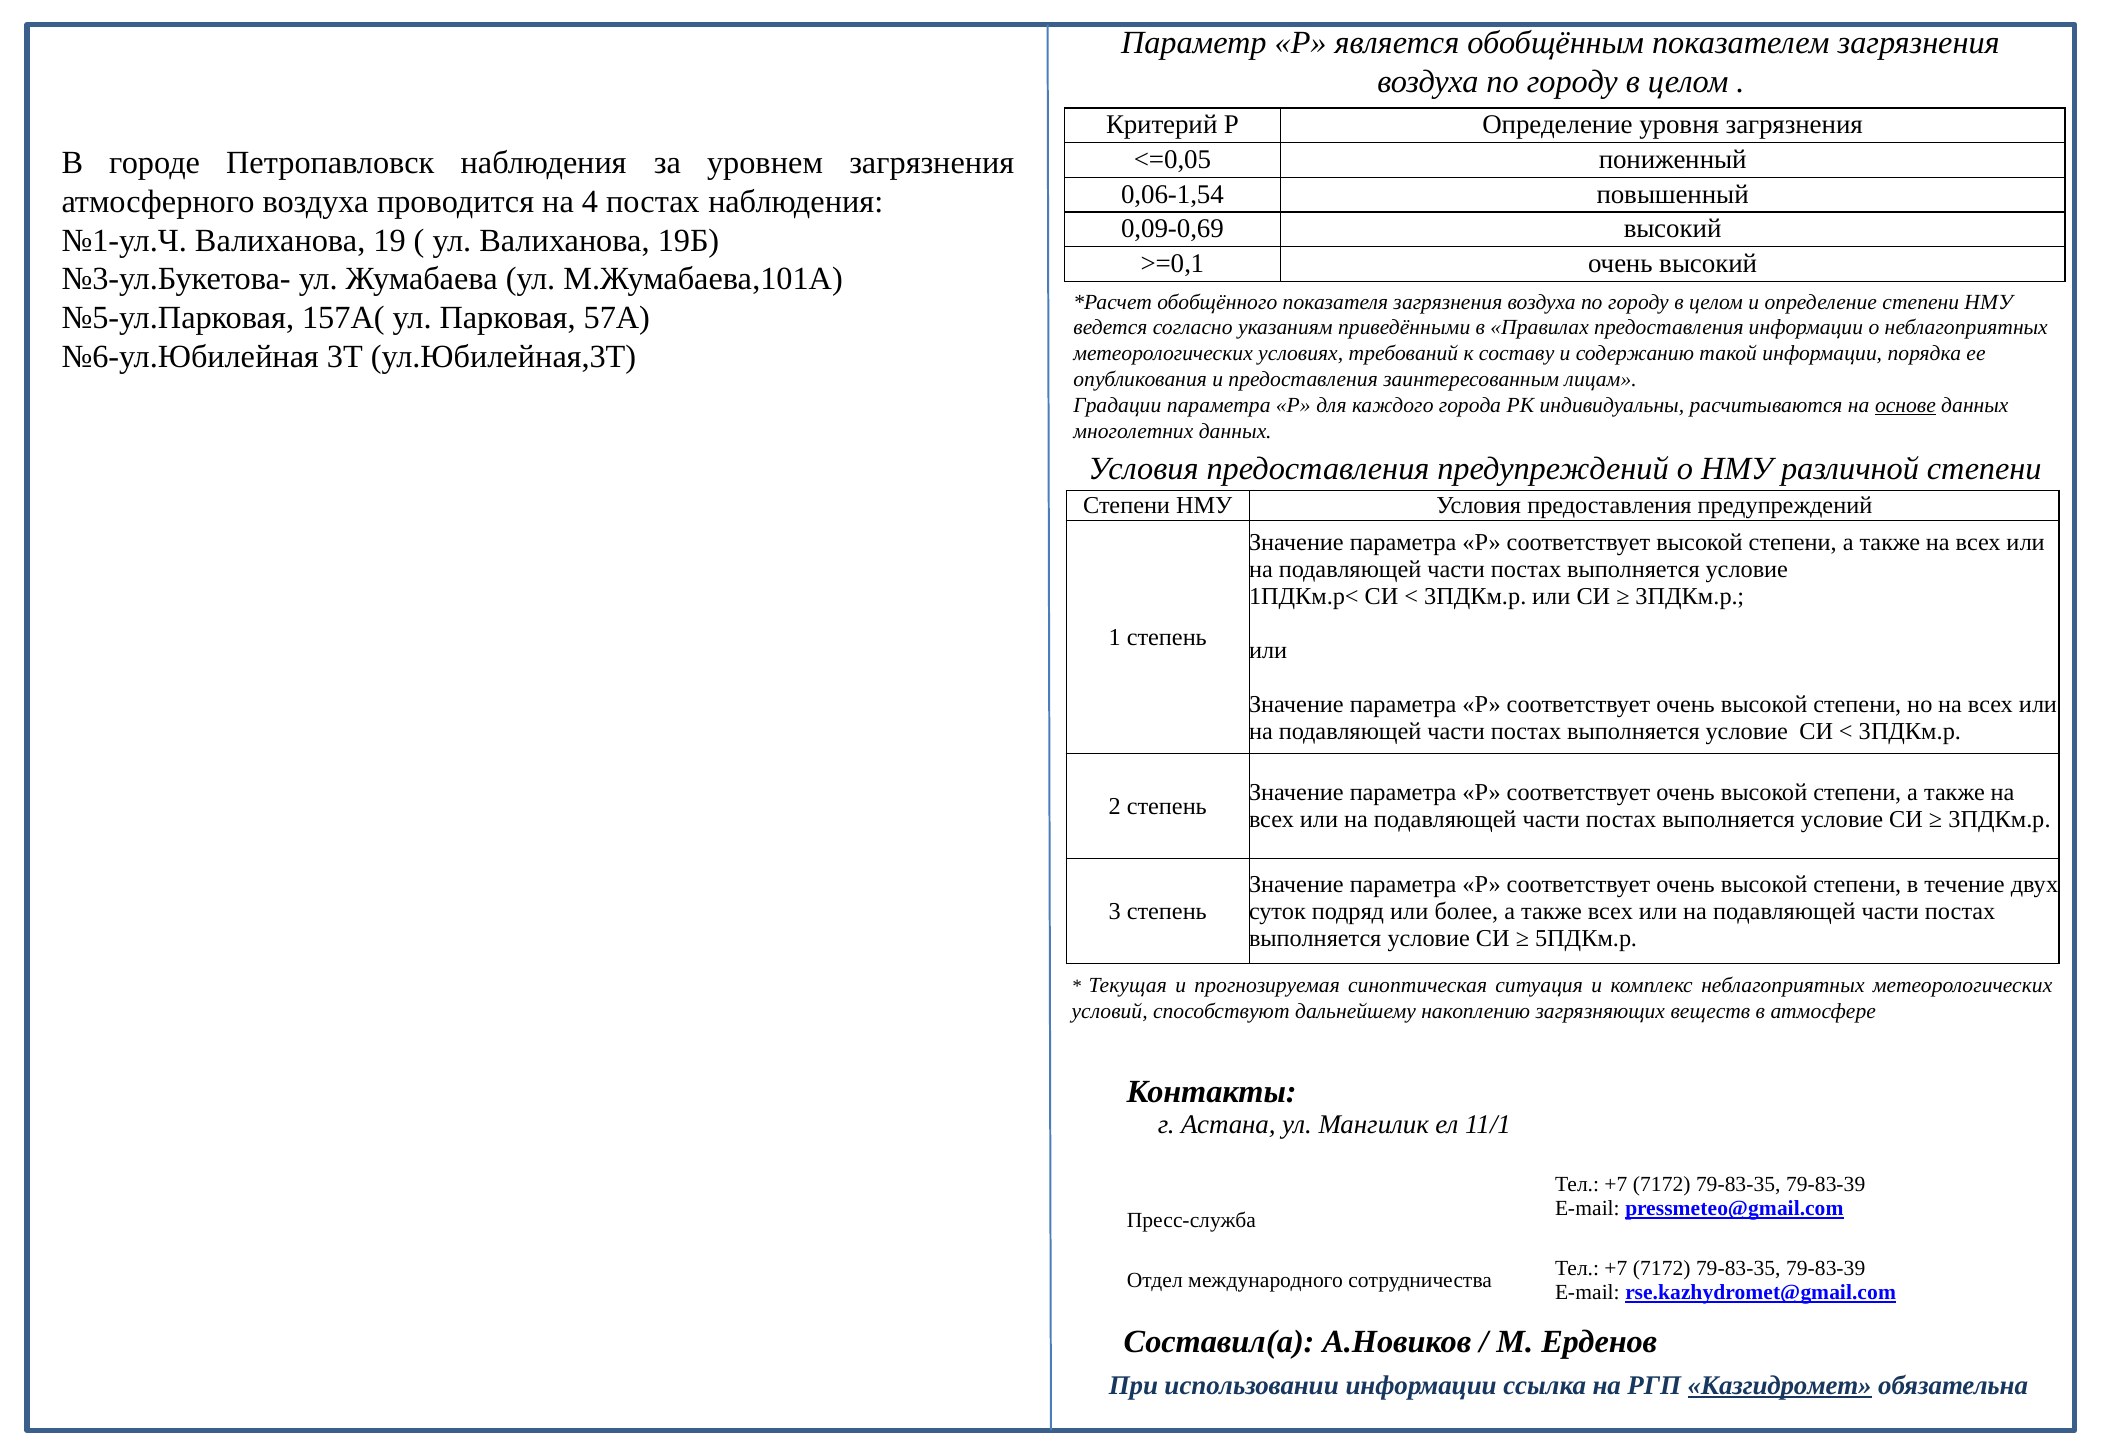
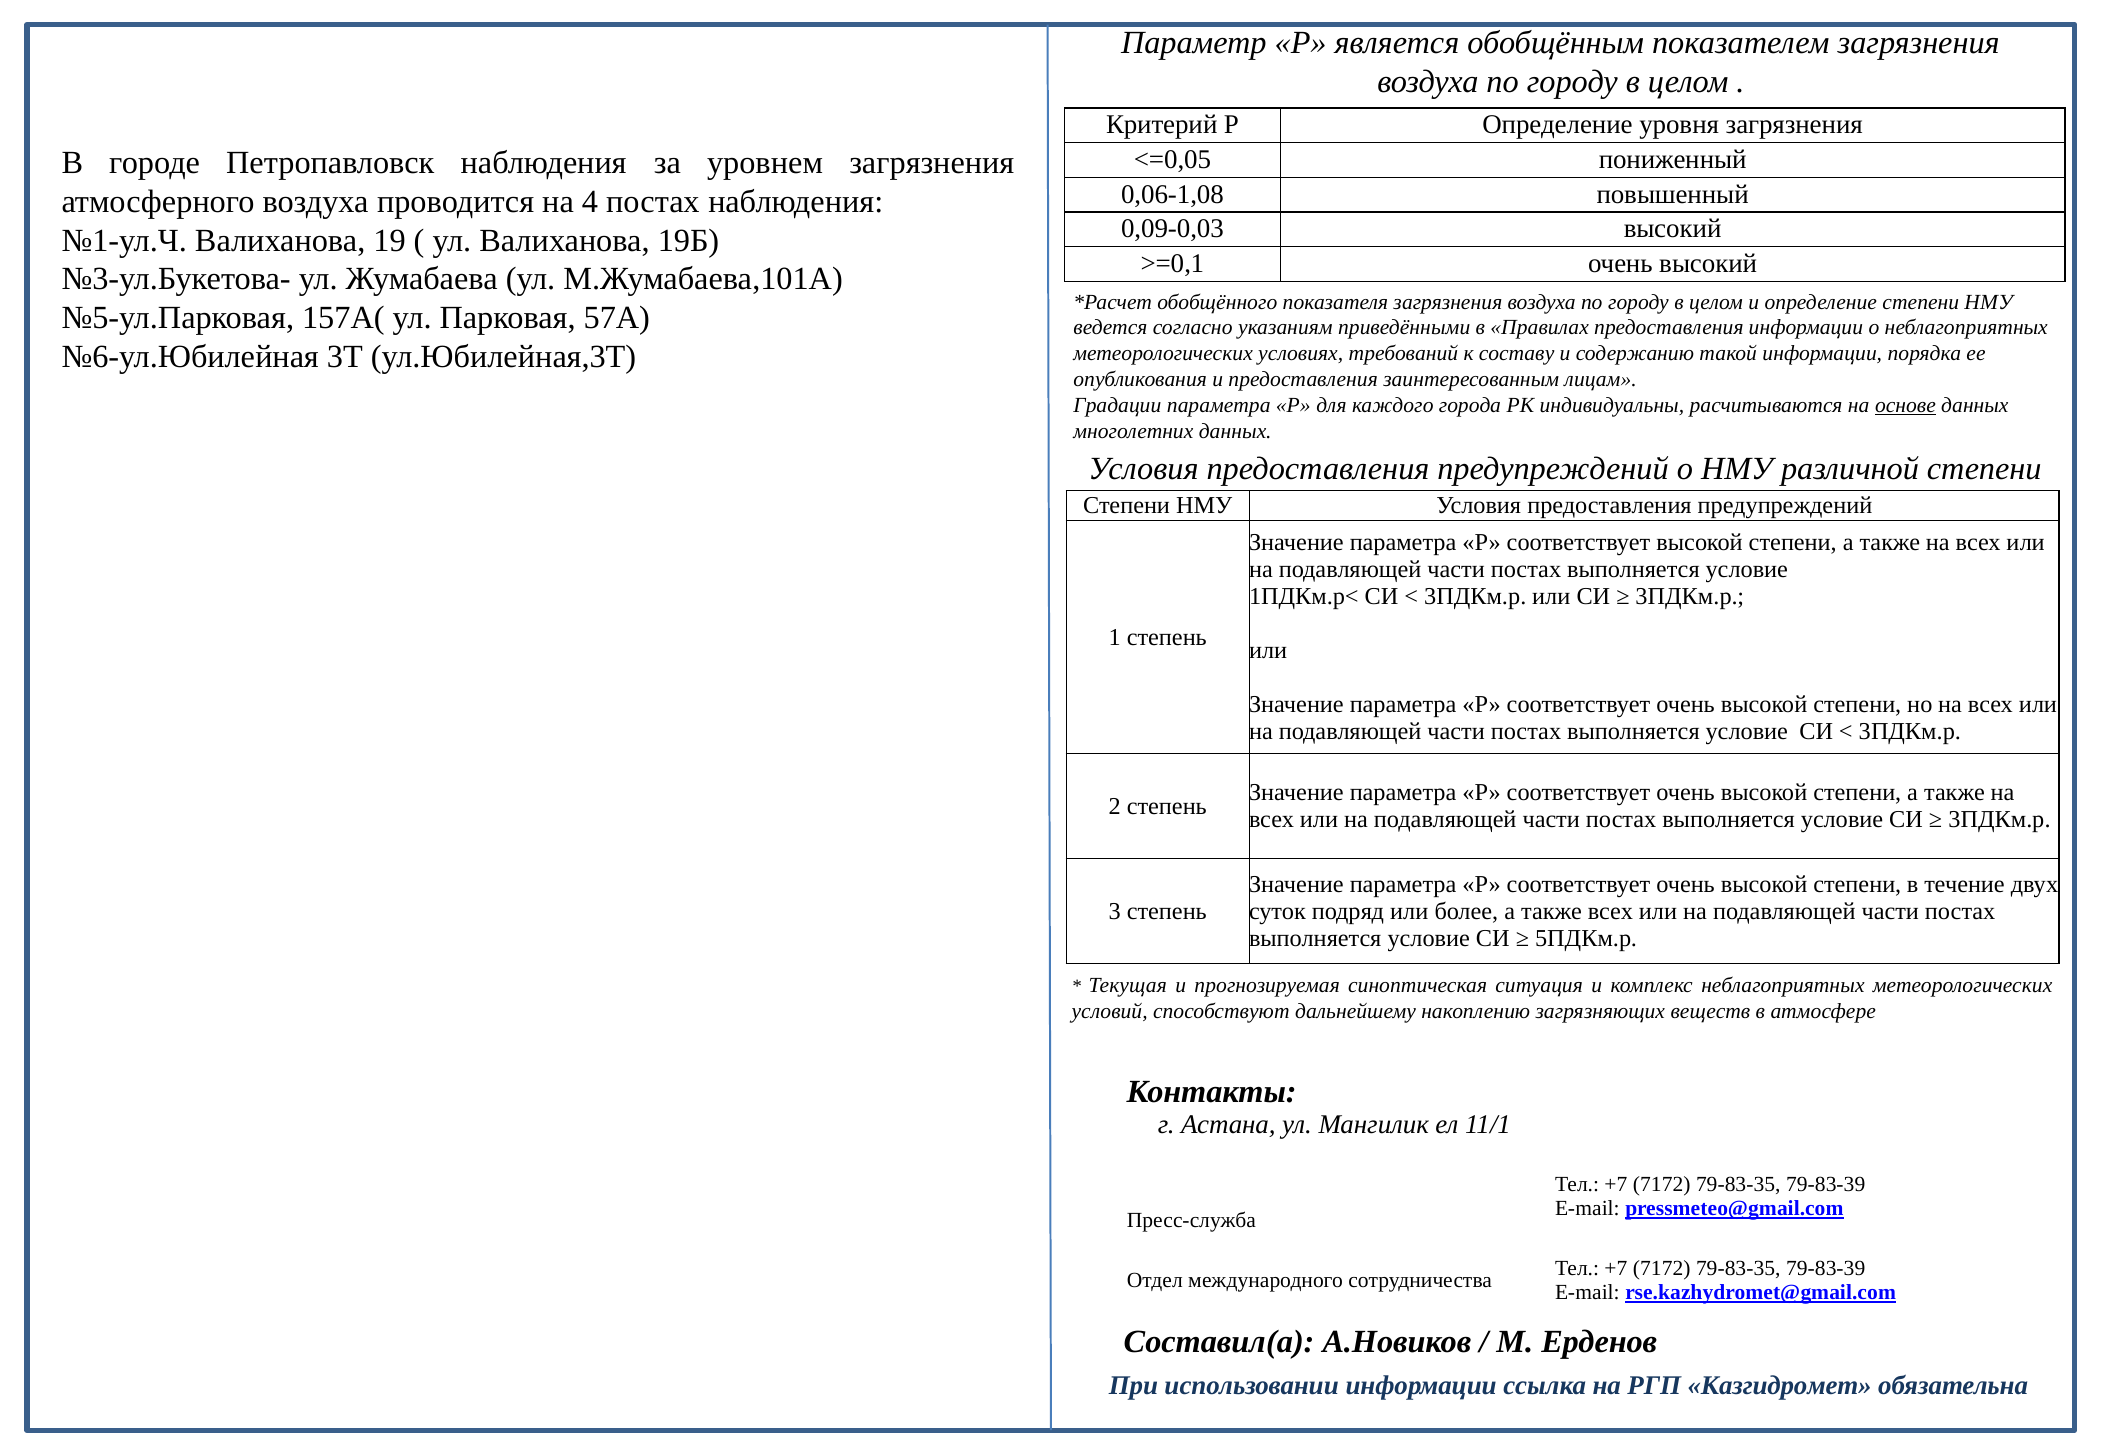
0,06-1,54: 0,06-1,54 -> 0,06-1,08 (1172, 194)
0,09-0,69: 0,09-0,69 -> 0,09-0,03 (1172, 229)
Казгидромет underline: present -> none (1780, 1386)
